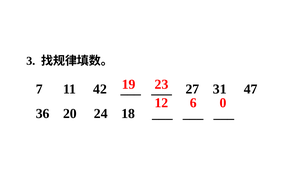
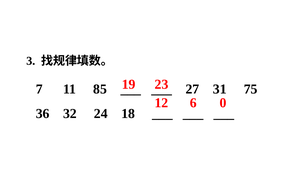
42: 42 -> 85 (100, 89)
47: 47 -> 75 (251, 89)
20: 20 -> 32 (70, 114)
